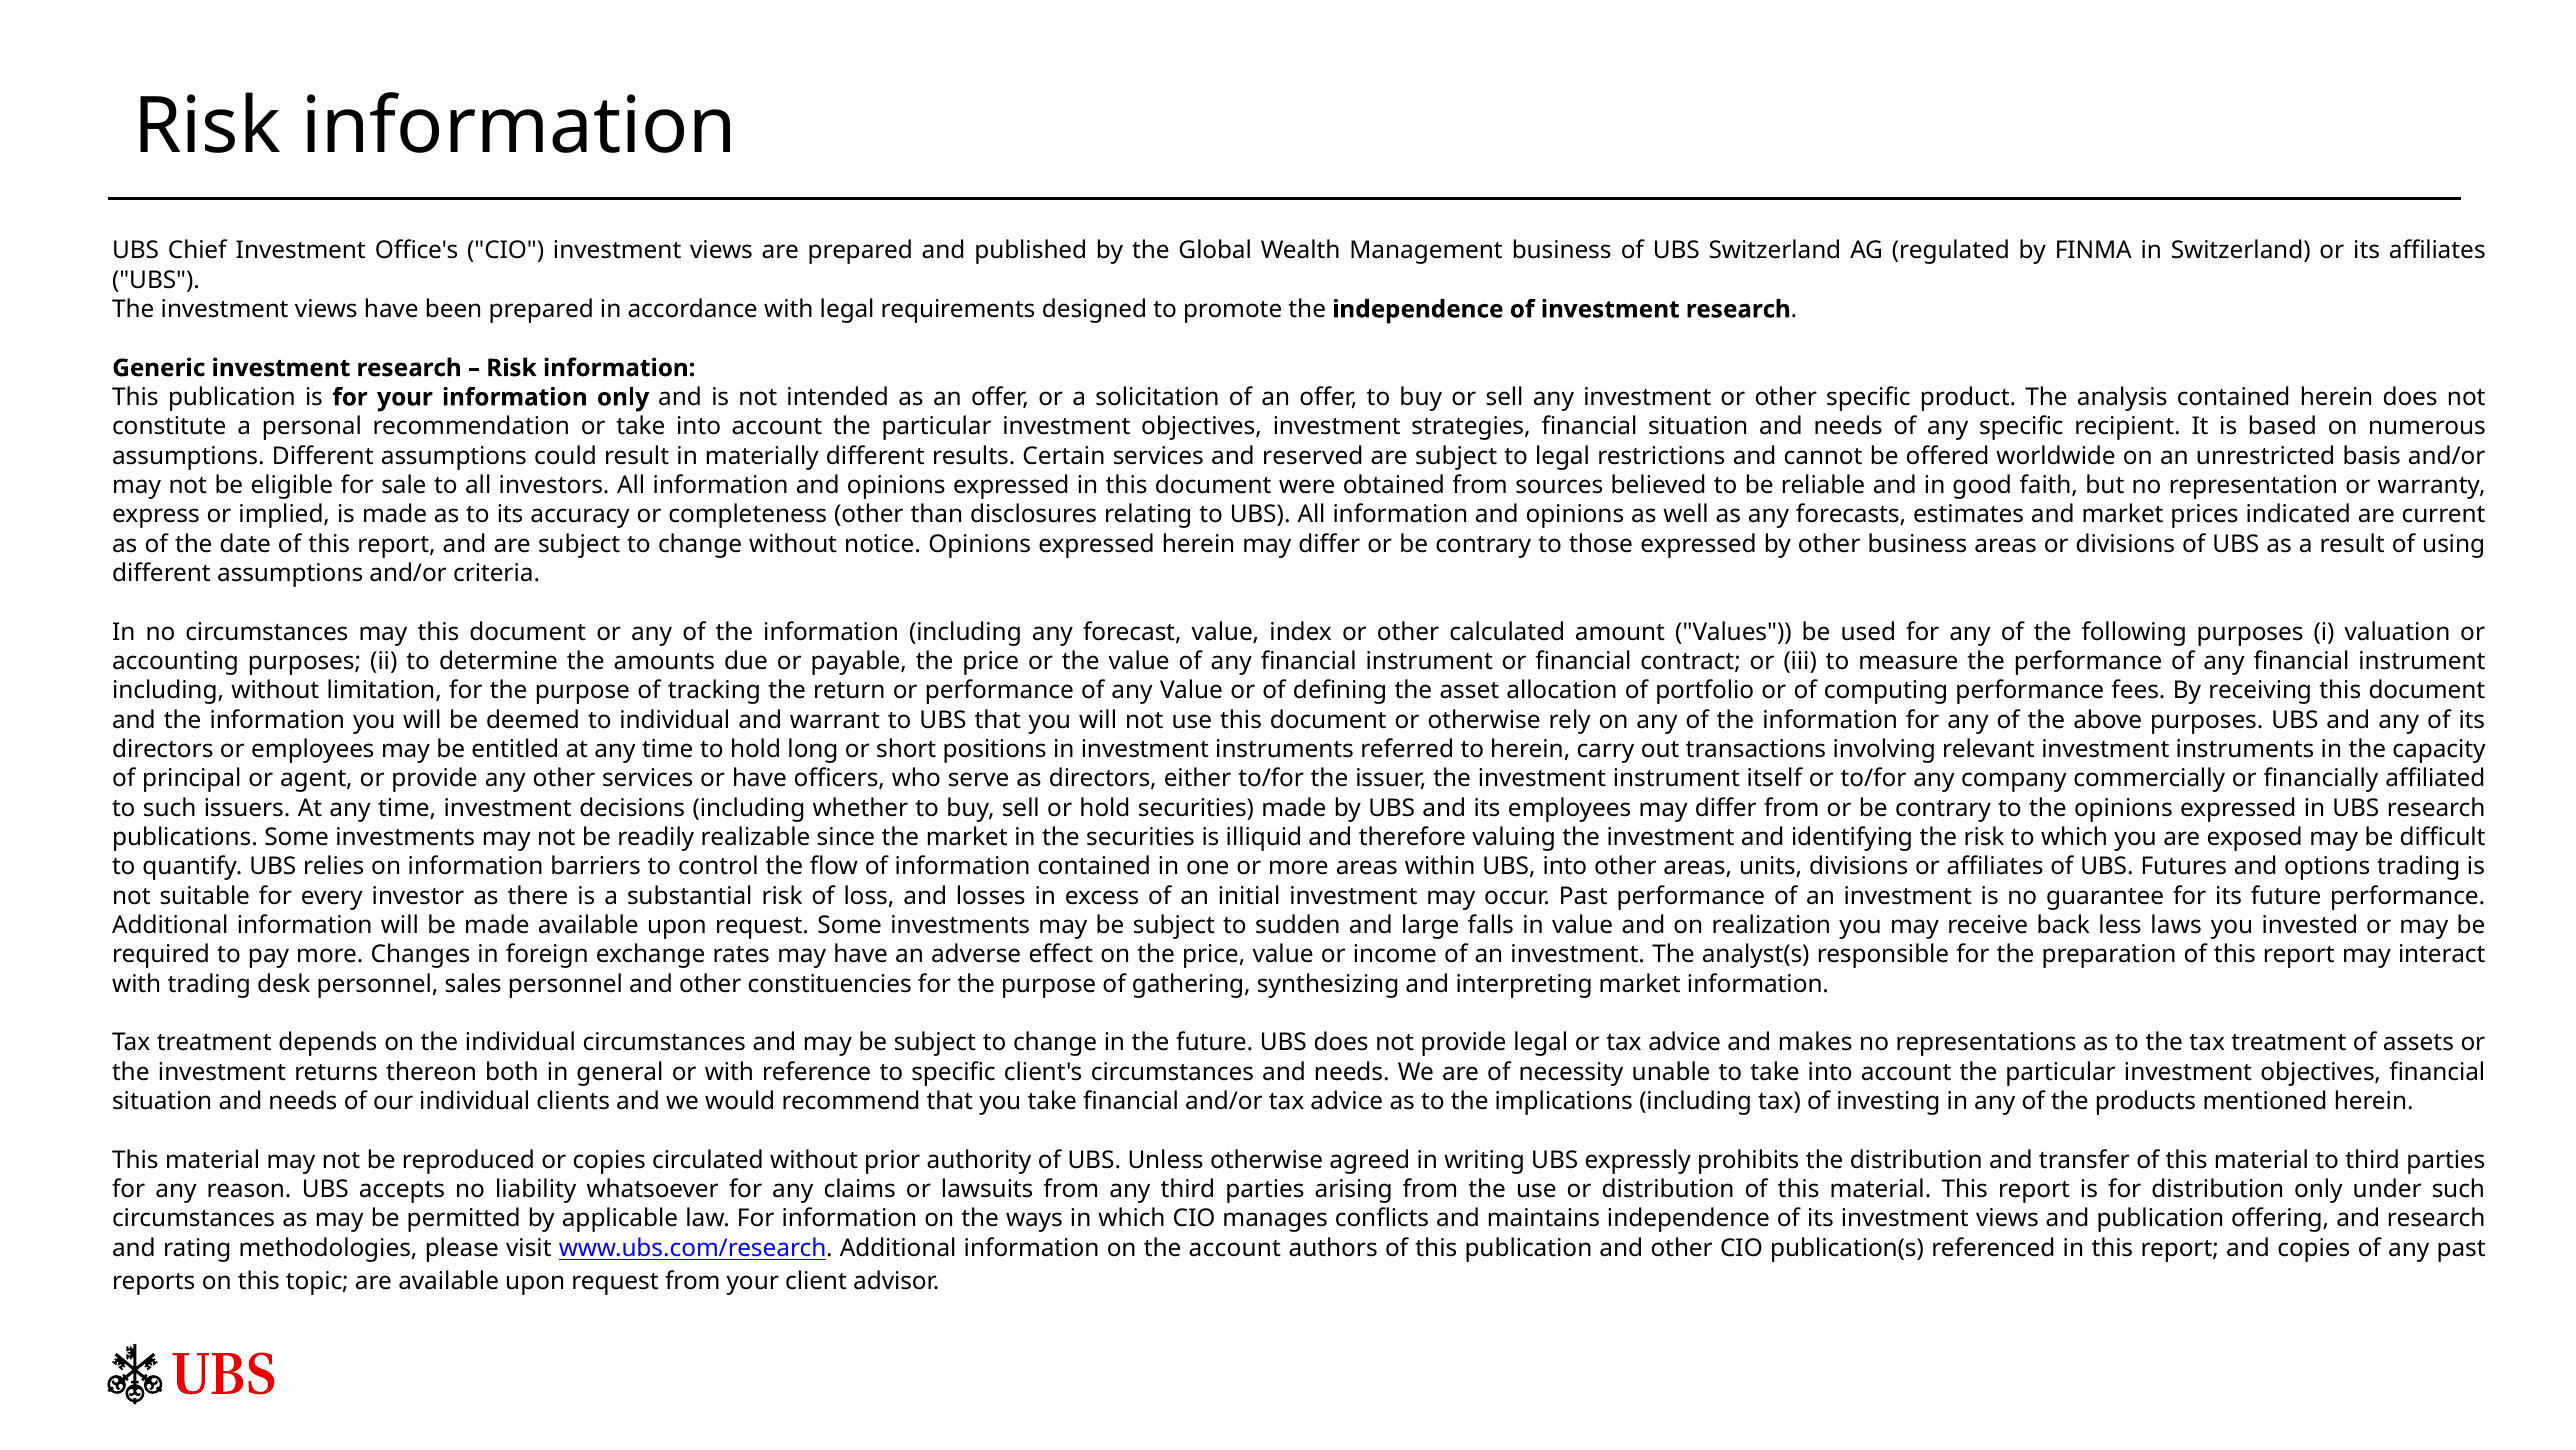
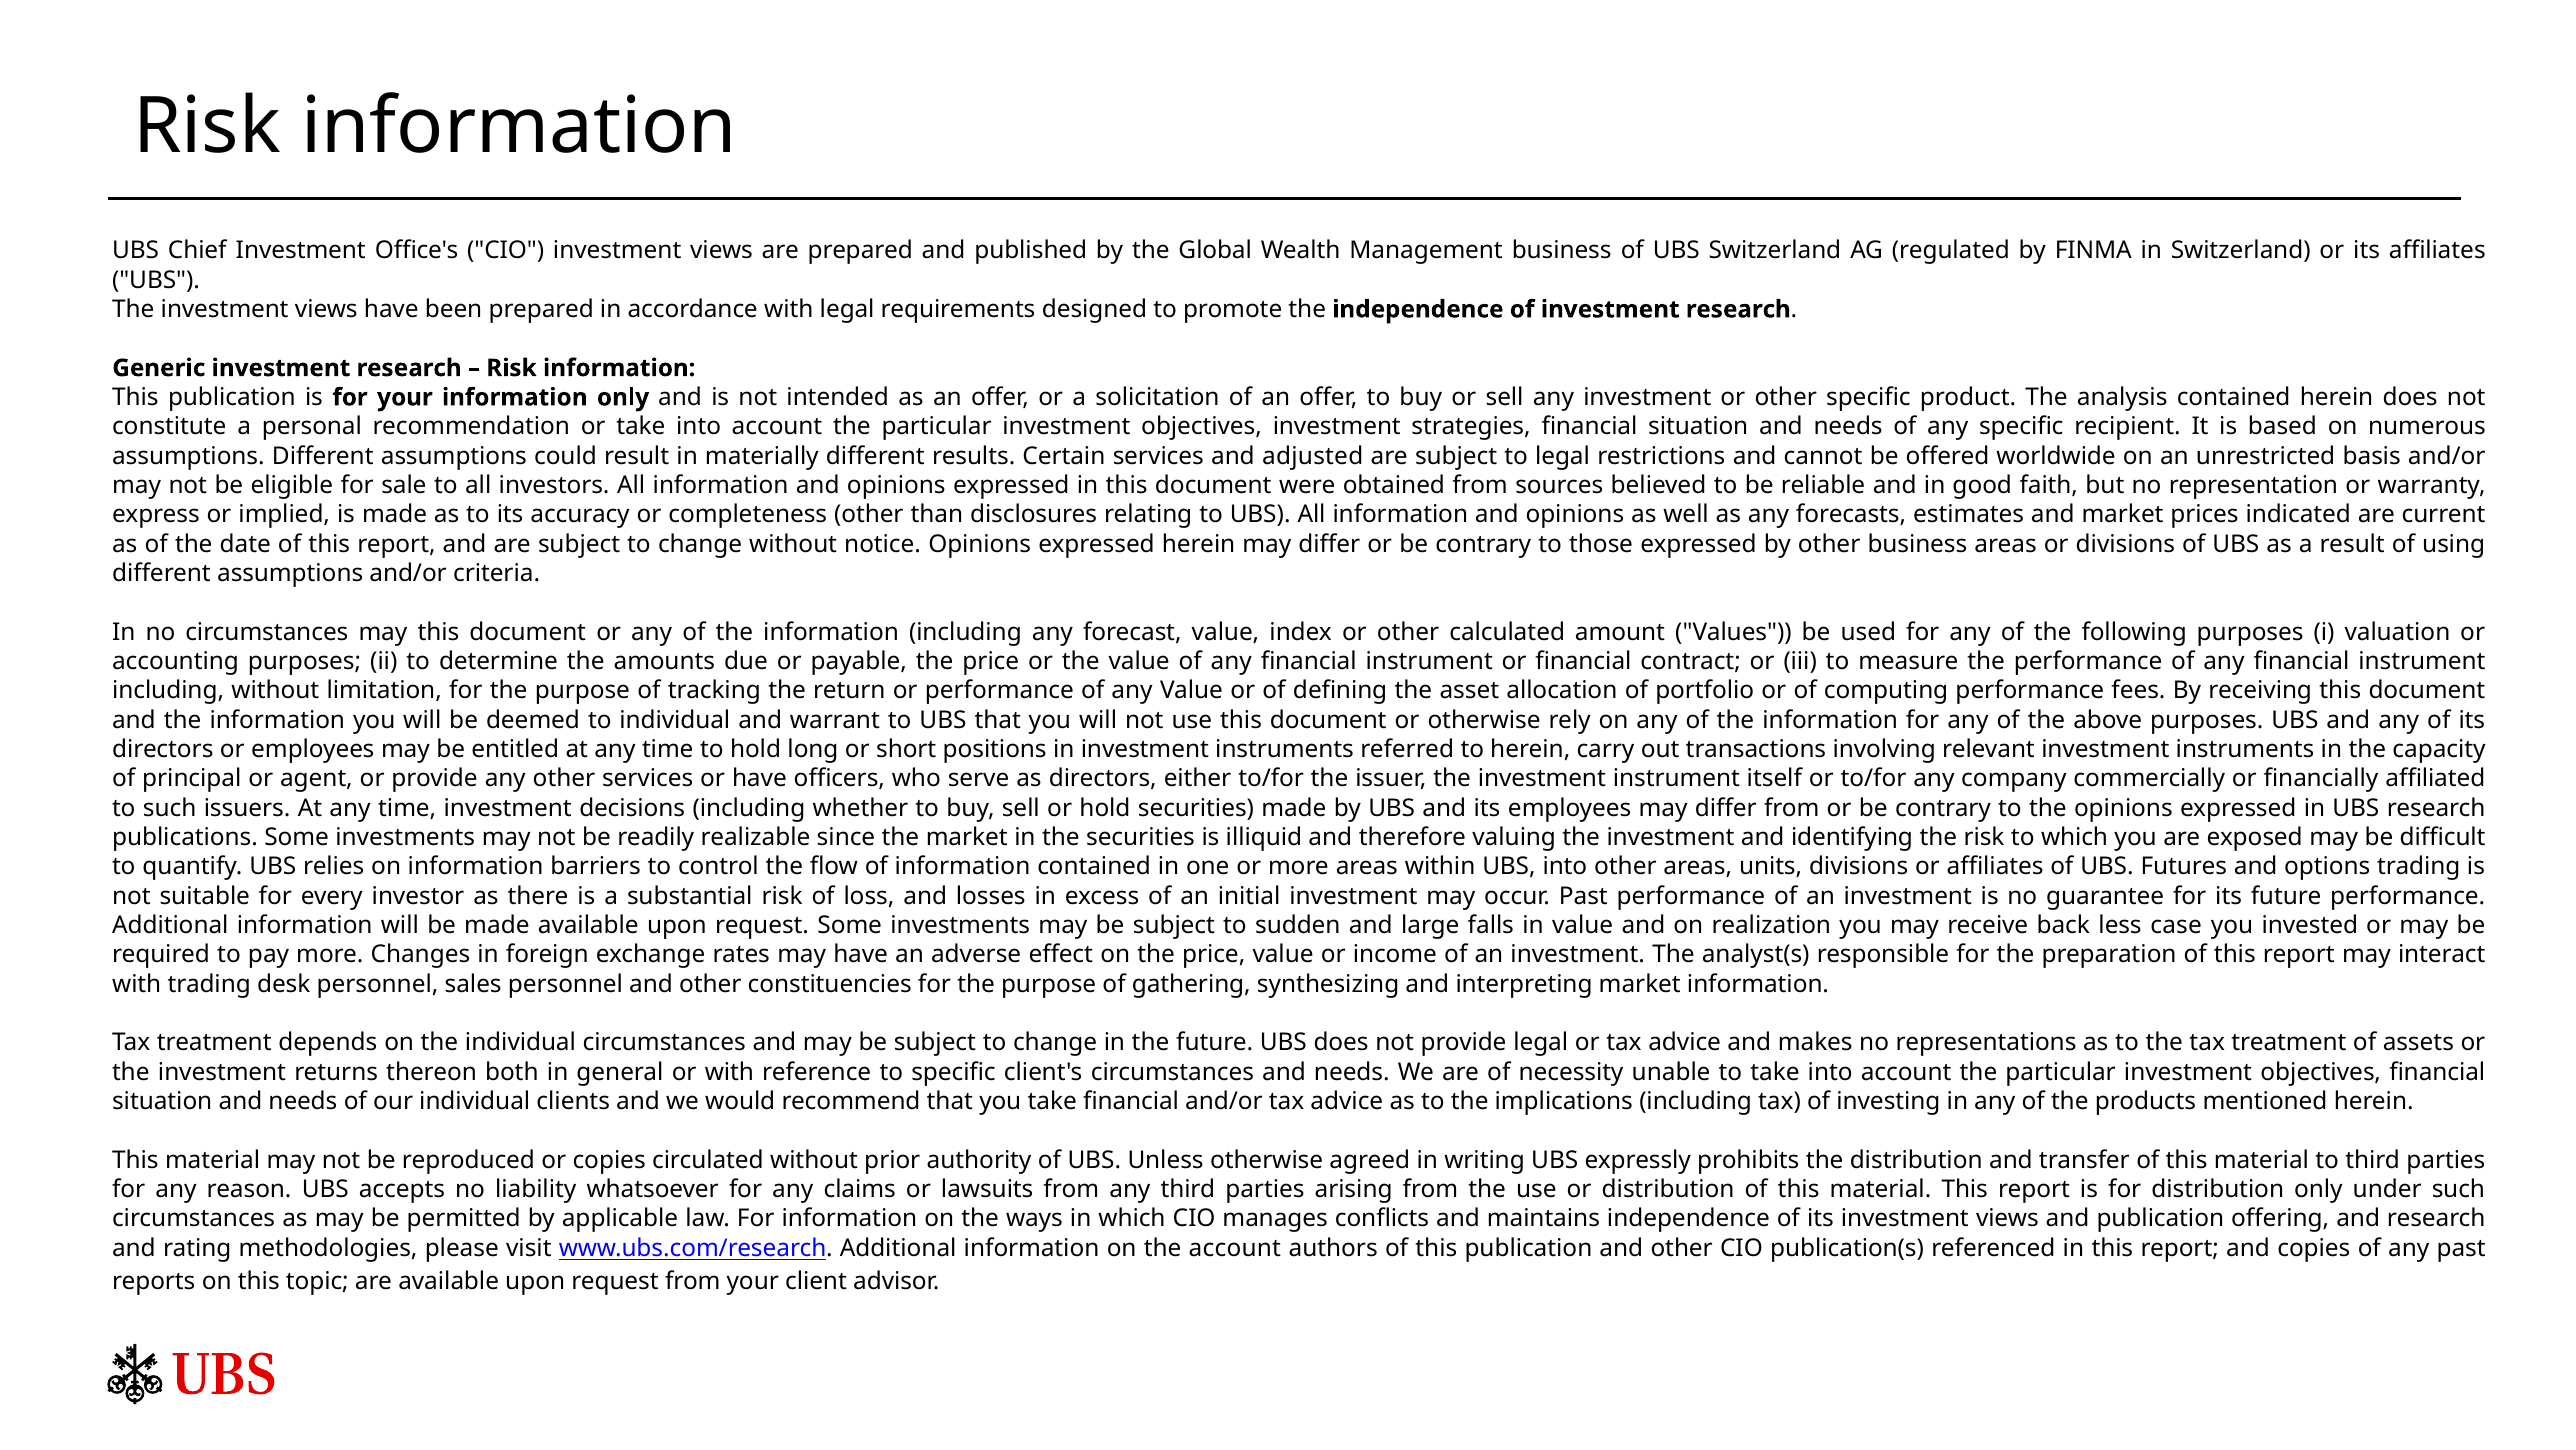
reserved: reserved -> adjusted (1313, 456)
laws: laws -> case (2176, 925)
